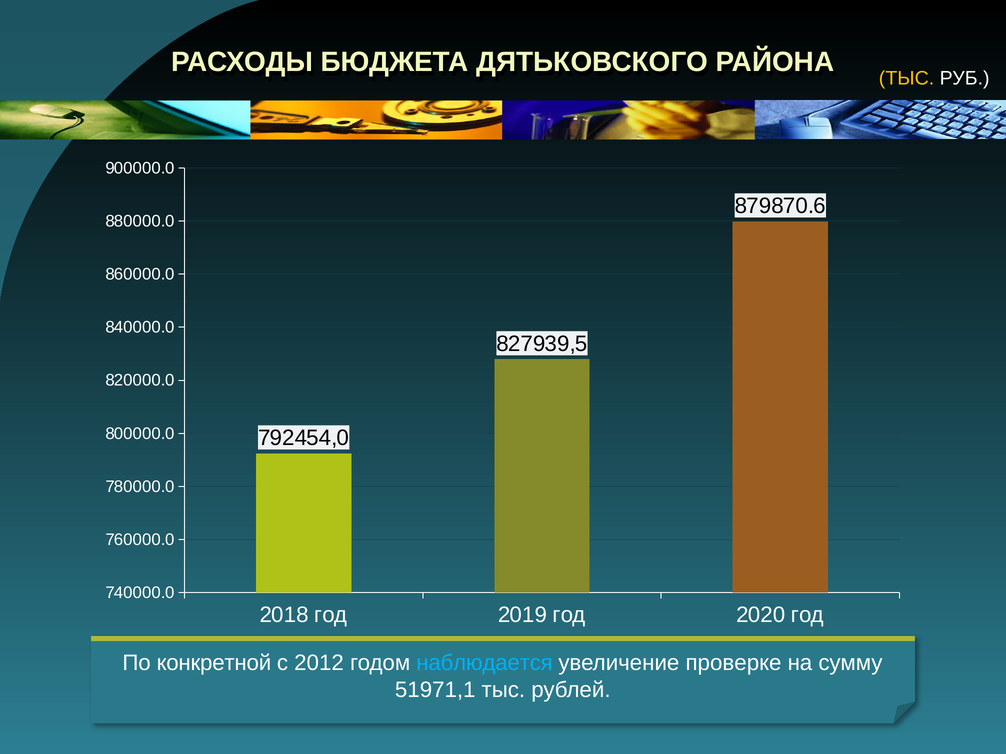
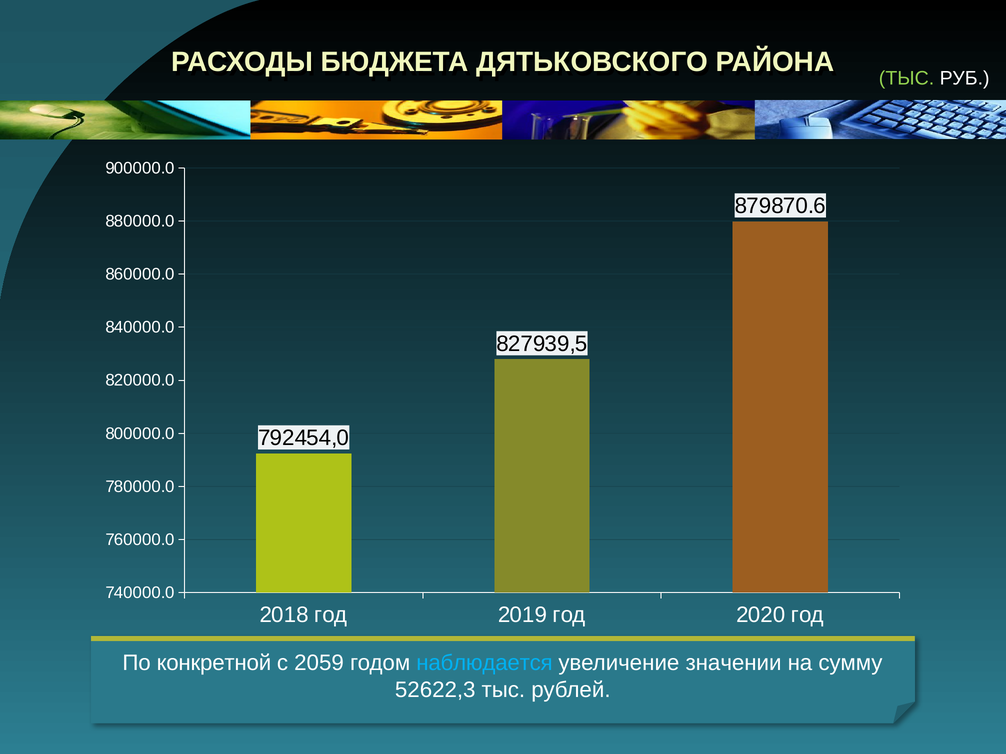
ТЫС colour: yellow -> light green (907, 78)
2012: 2012 -> 2059 (319, 663)
проверке: проверке -> значении (734, 663)
51971,1: 51971,1 -> 52622,3 (435, 690)
